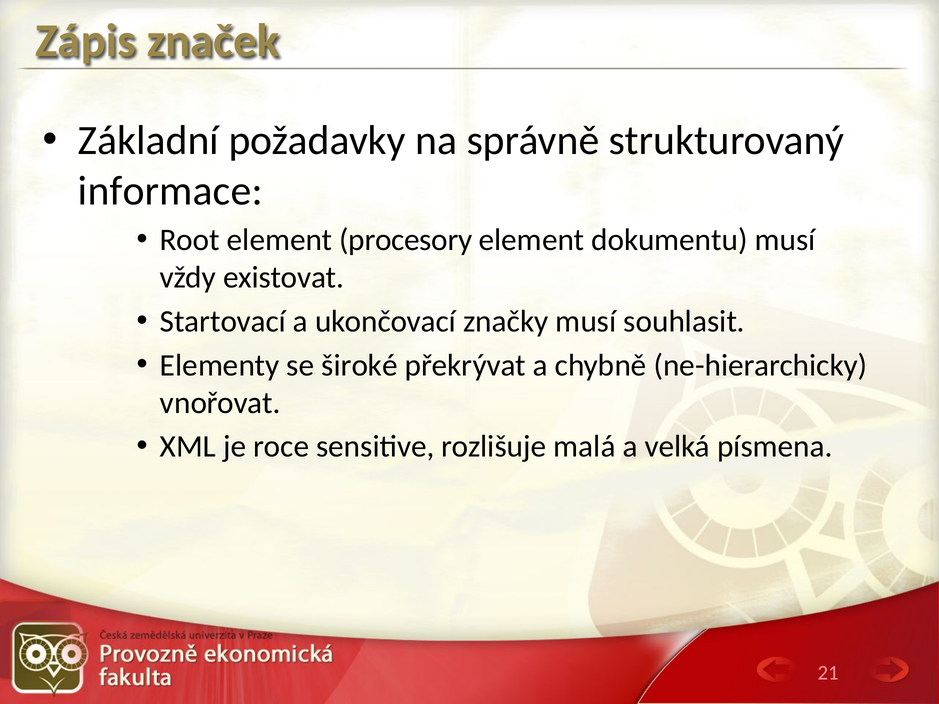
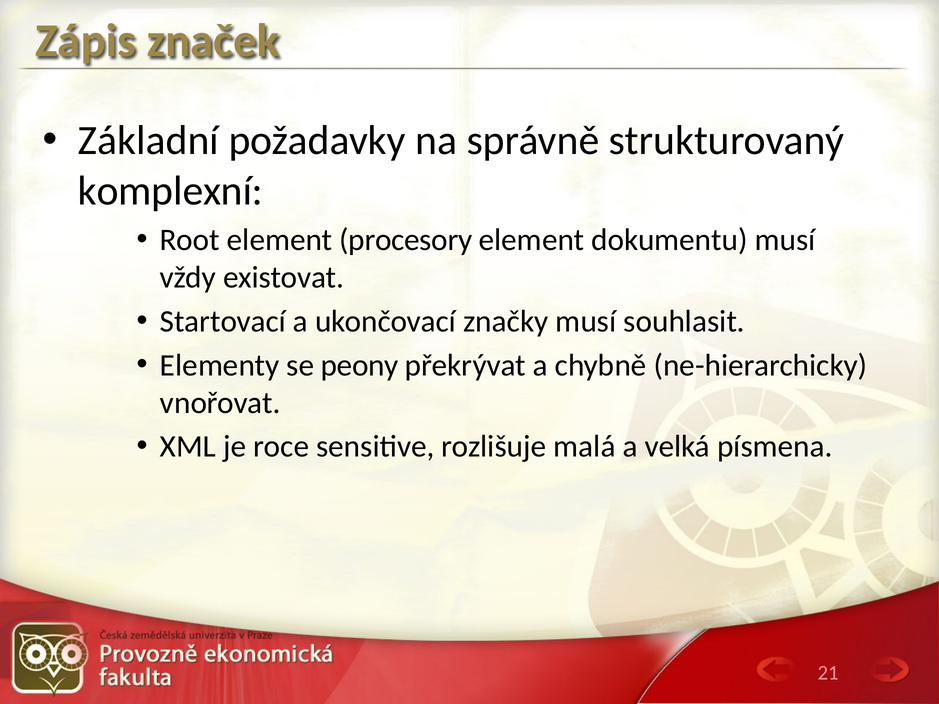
informace: informace -> komplexní (170, 191)
široké: široké -> peony (360, 365)
